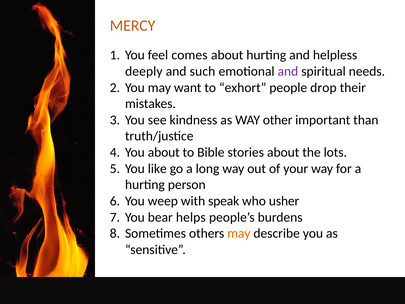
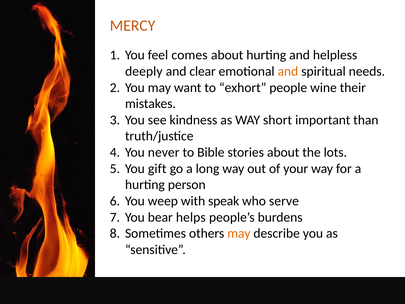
such: such -> clear (203, 71)
and colour: purple -> orange (288, 71)
drop: drop -> wine (323, 87)
other: other -> short (278, 120)
You about: about -> never (164, 152)
like: like -> gift (157, 168)
usher: usher -> serve (284, 201)
